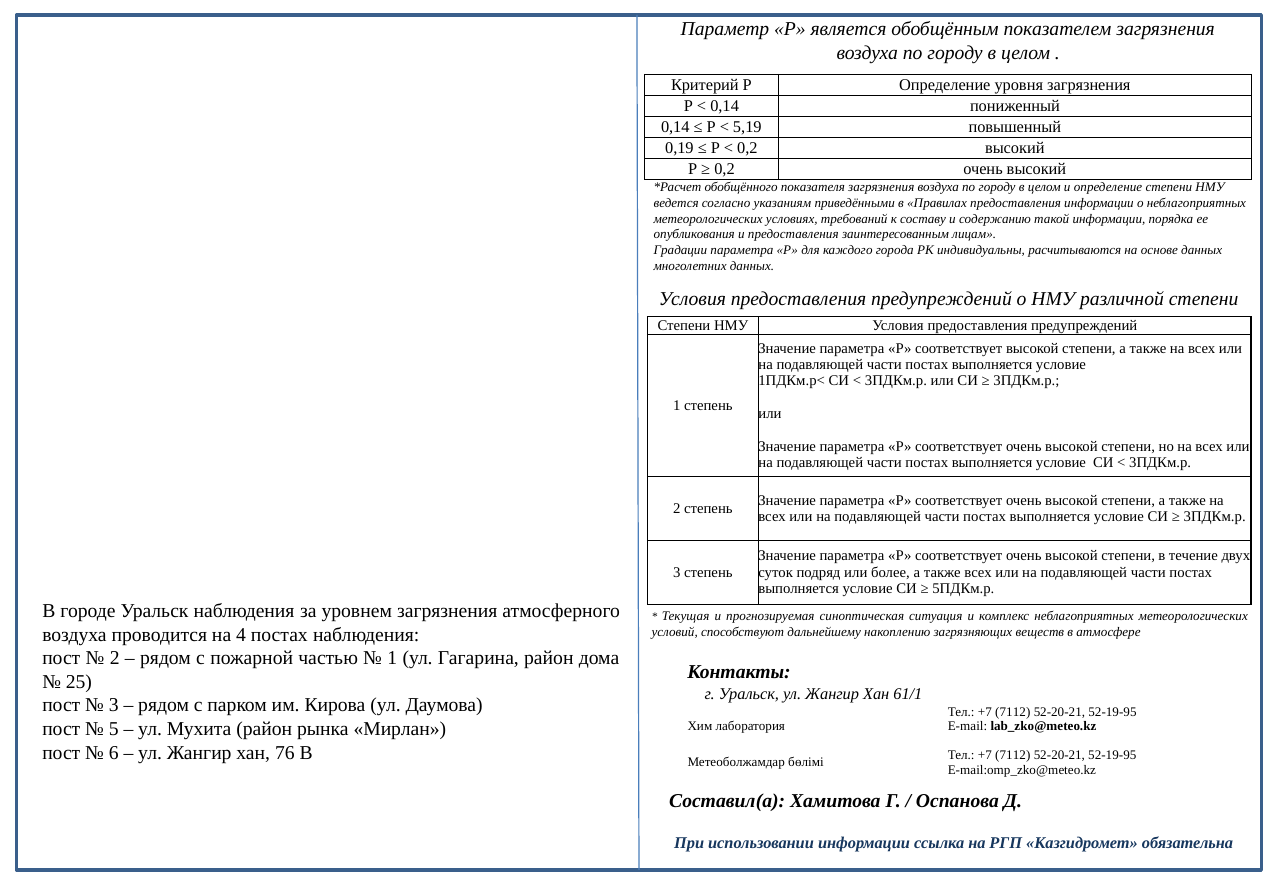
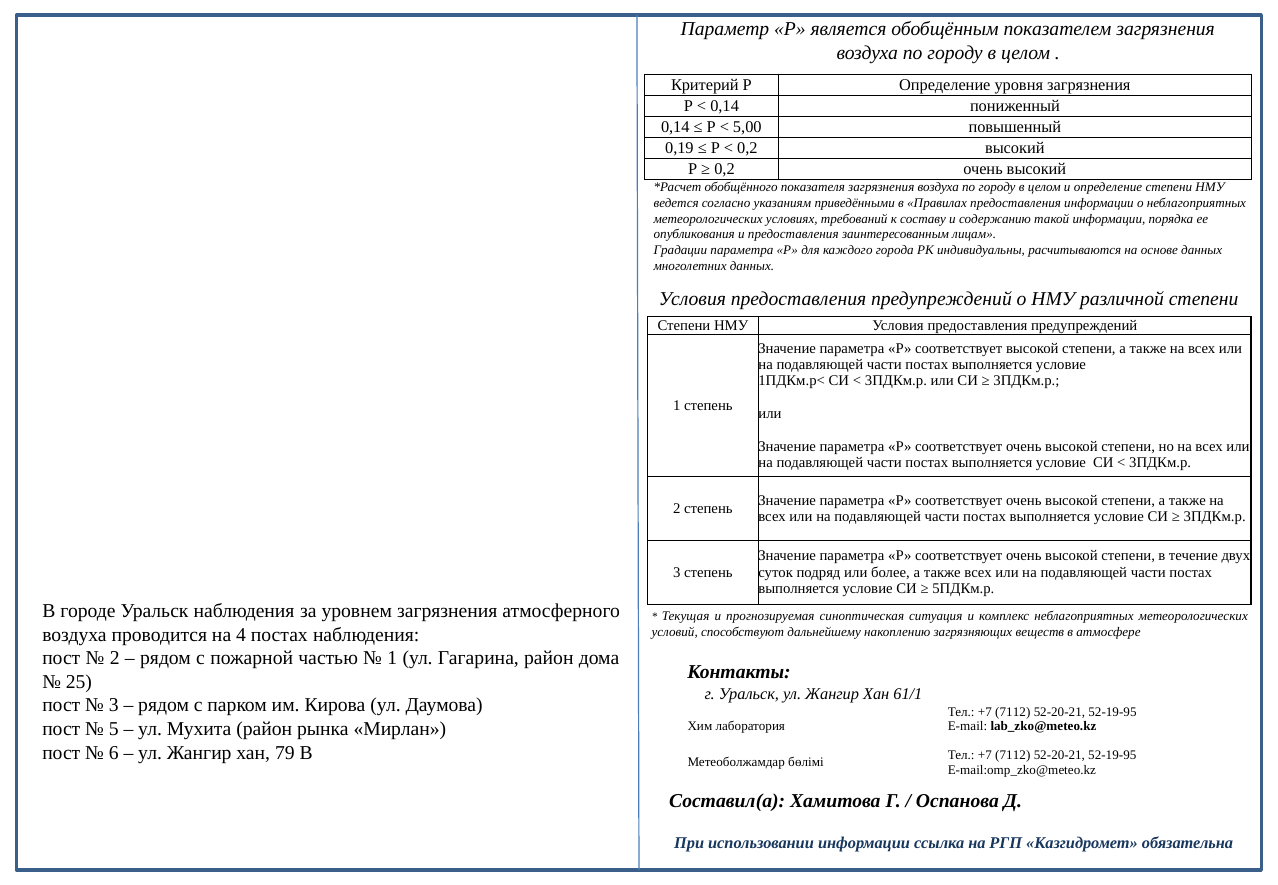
5,19: 5,19 -> 5,00 (747, 127)
76: 76 -> 79 (285, 752)
